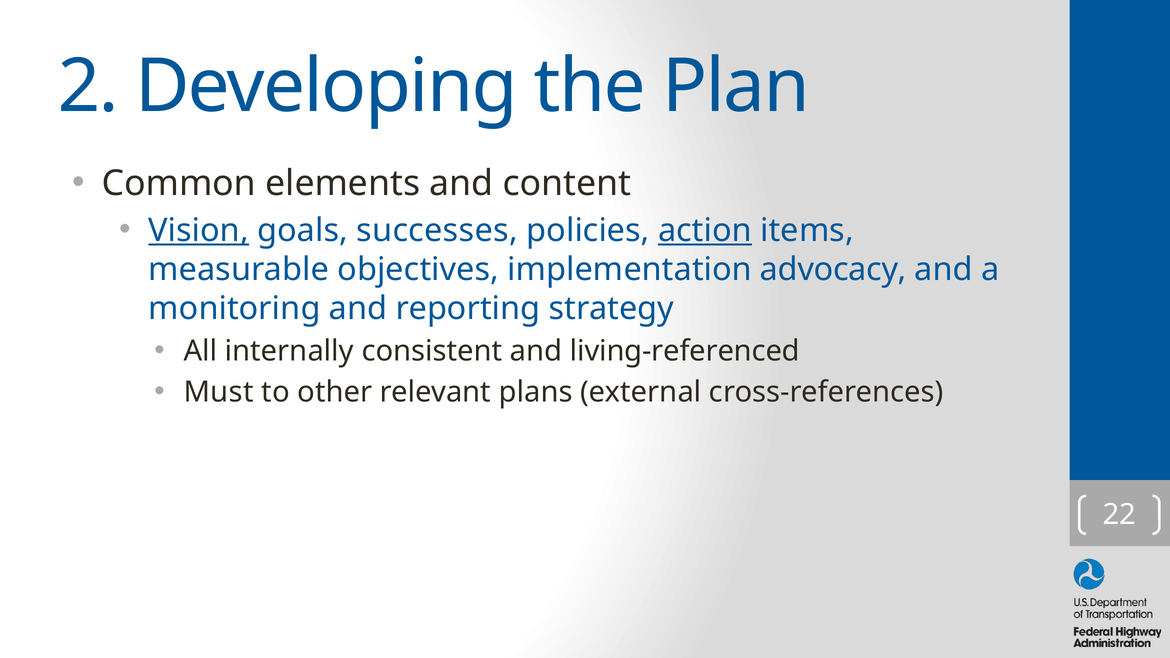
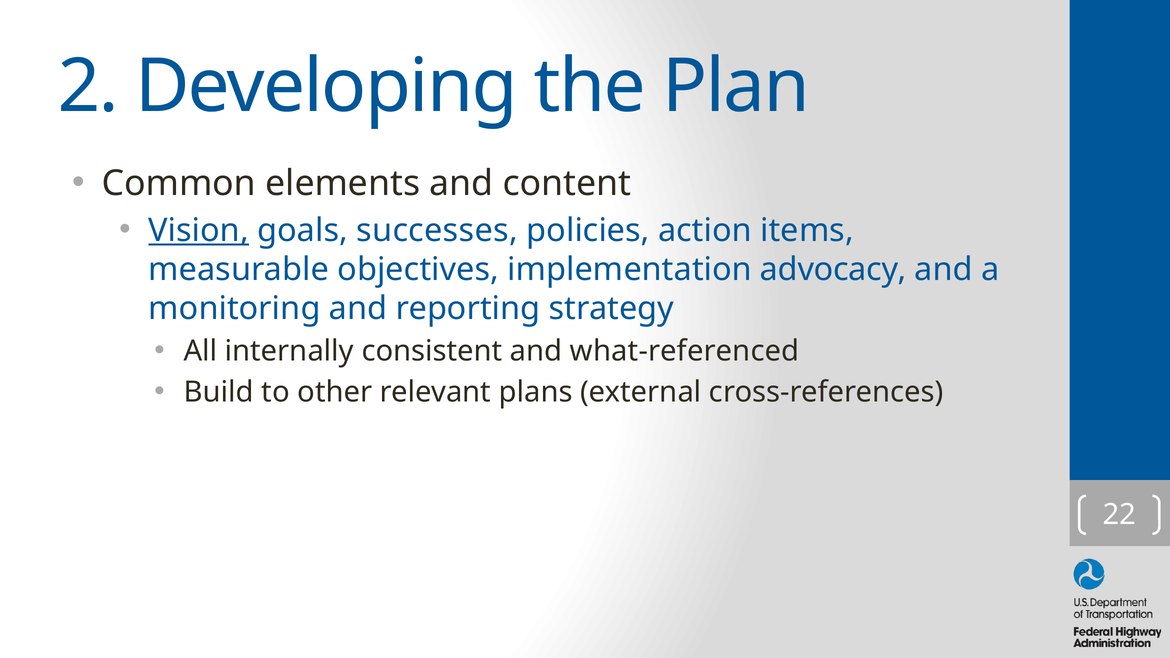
action underline: present -> none (705, 231)
living-referenced: living-referenced -> what-referenced (685, 351)
Must: Must -> Build (219, 392)
